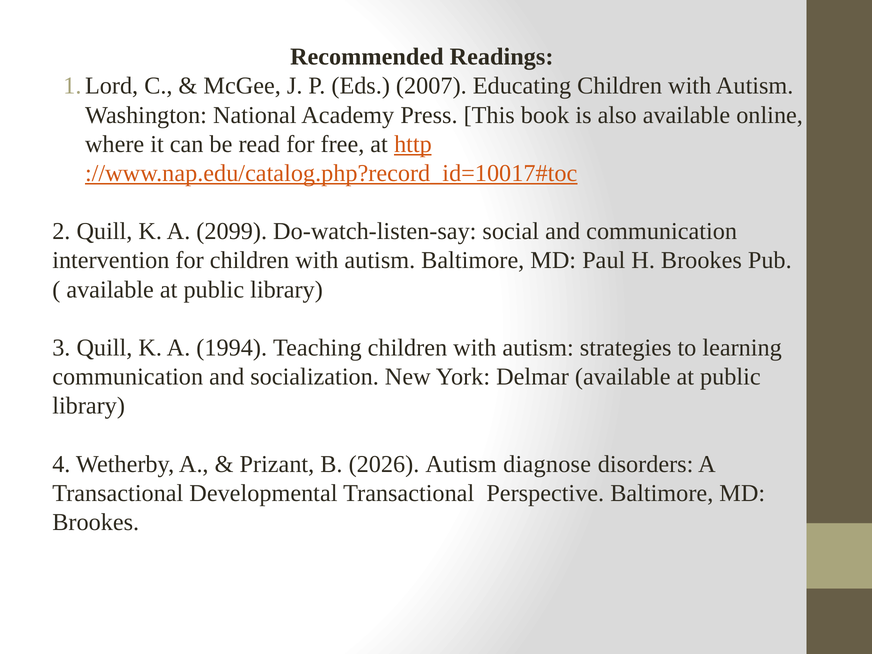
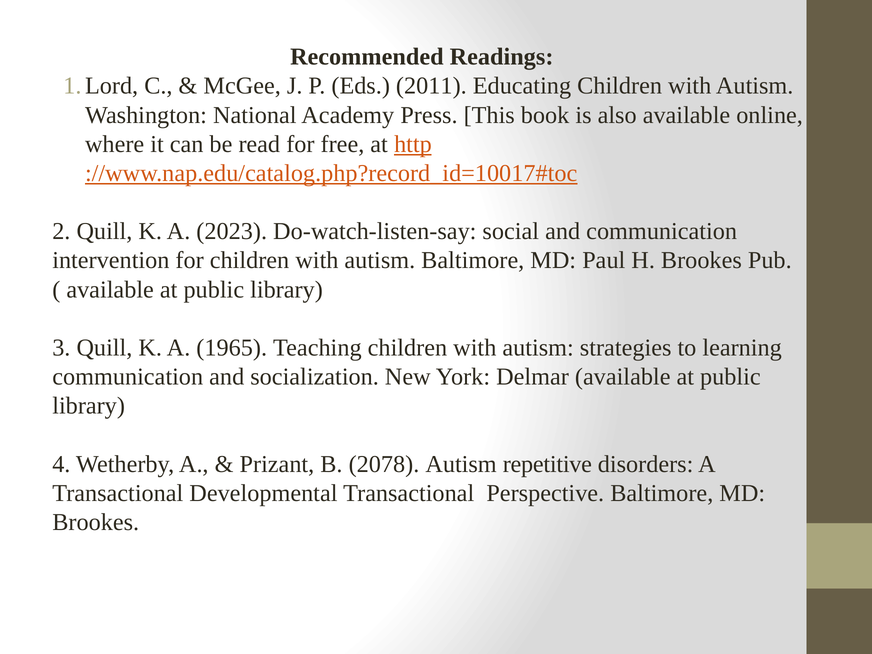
2007: 2007 -> 2011 (431, 86)
2099: 2099 -> 2023 (232, 231)
1994: 1994 -> 1965 (232, 348)
2026: 2026 -> 2078 (384, 464)
diagnose: diagnose -> repetitive (547, 464)
